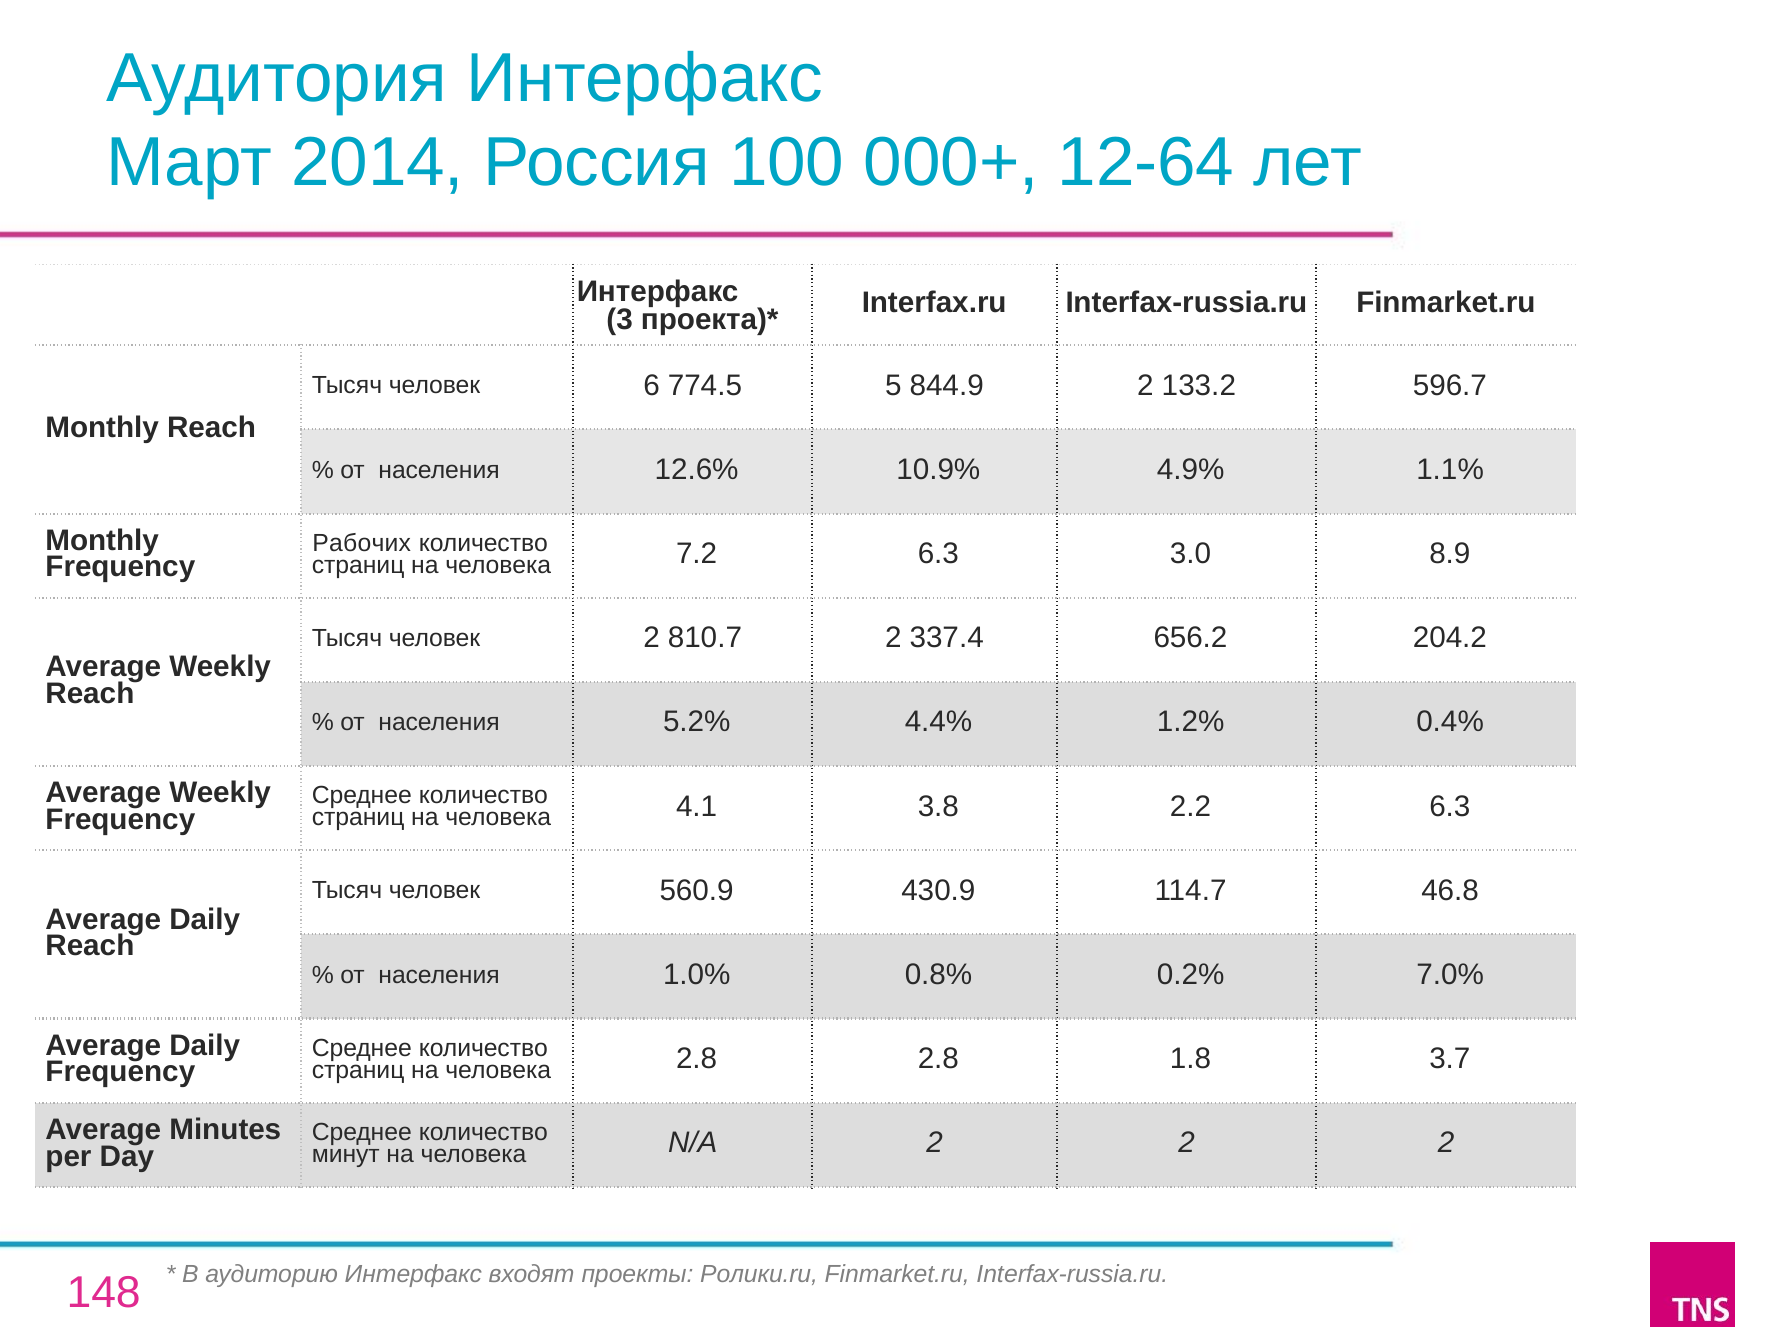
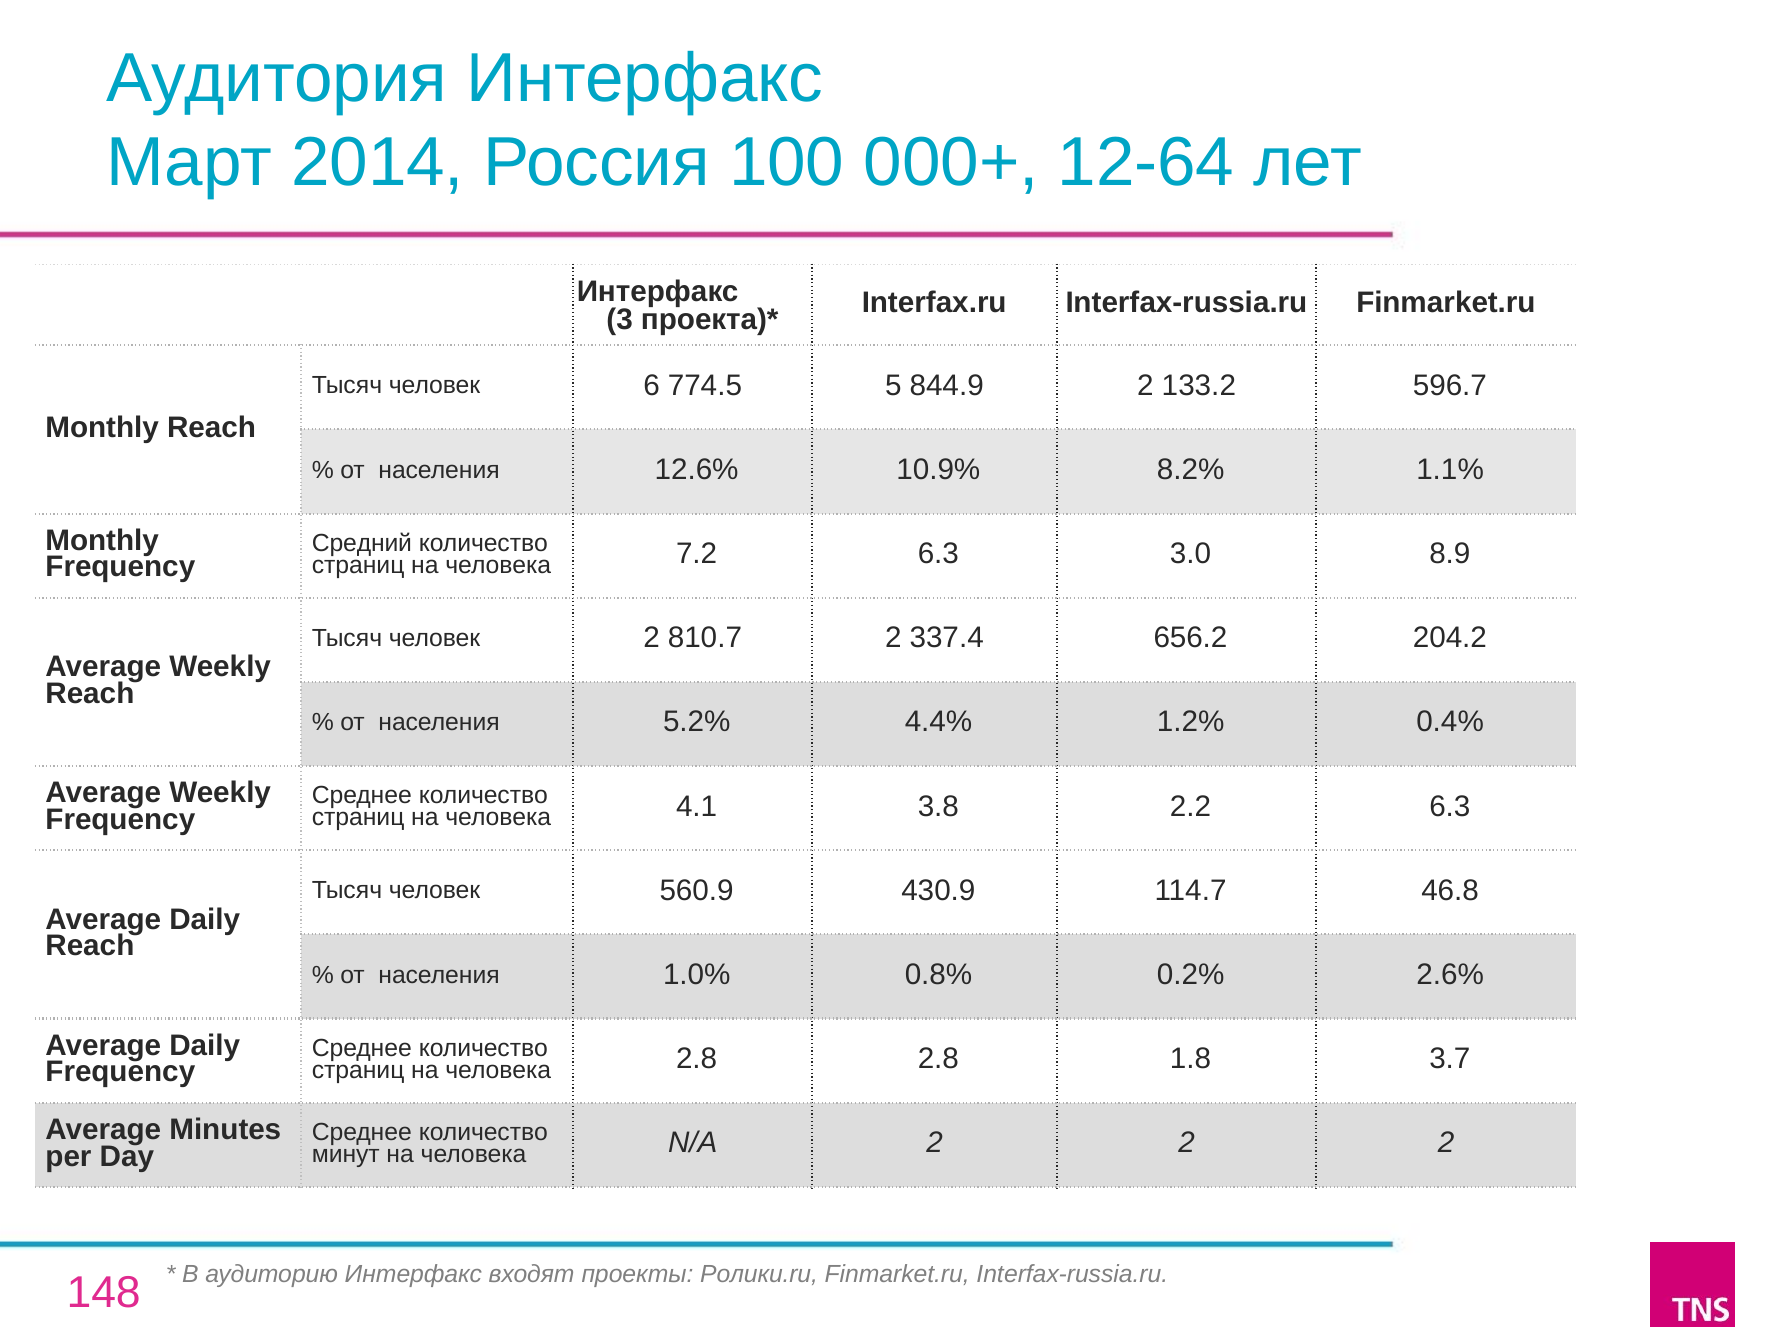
4.9%: 4.9% -> 8.2% (1191, 470)
Рабочих: Рабочих -> Средний (362, 543)
7.0%: 7.0% -> 2.6% (1450, 974)
